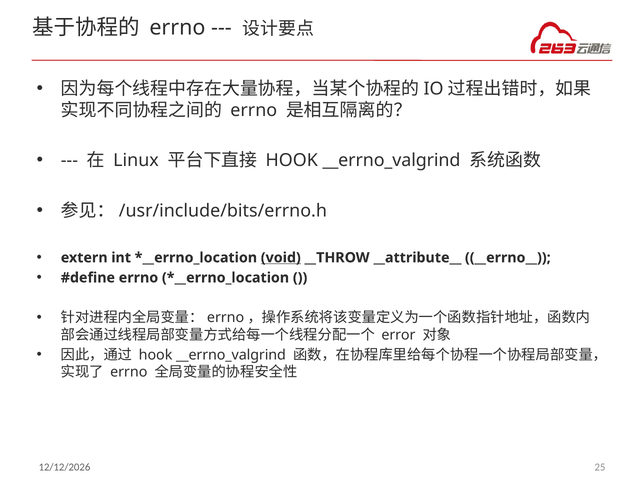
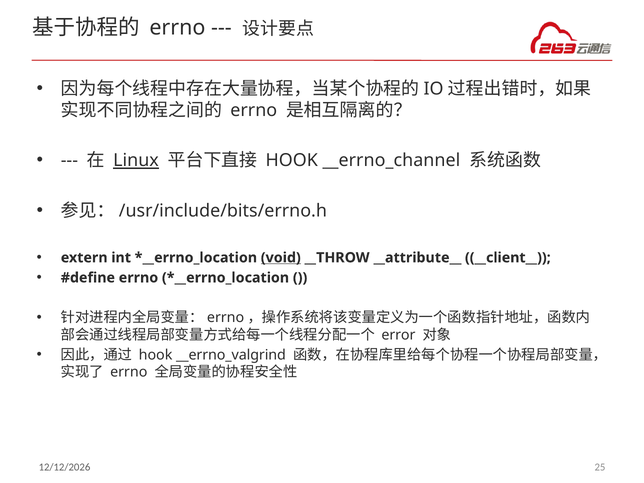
Linux underline: none -> present (136, 161)
__errno_valgrind: __errno_valgrind -> __errno_channel (391, 161)
__errno__: __errno__ -> __client__ (508, 258)
